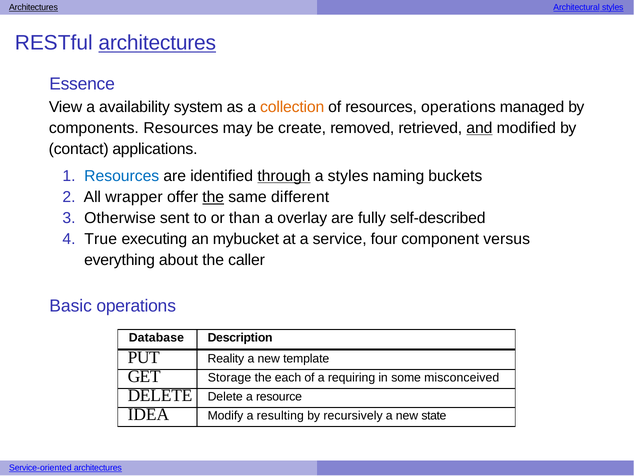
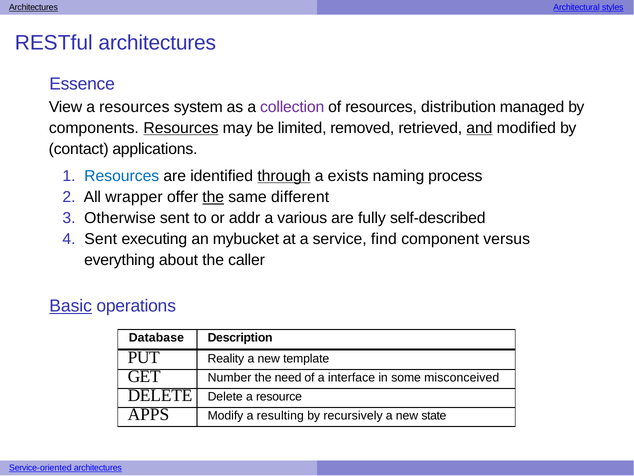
architectures underline: present -> none (157, 43)
a availability: availability -> resources (134, 107)
collection colour: orange -> purple (292, 107)
resources operations: operations -> distribution (459, 107)
Resources underline: none -> present (181, 128)
create: create -> limited (302, 128)
a styles: styles -> exists (348, 176)
buckets: buckets -> process (455, 176)
than: than -> addr (245, 218)
overlay: overlay -> various (302, 218)
True: True -> Sent (101, 239)
four: four -> find (384, 239)
Basic underline: none -> present (71, 306)
Storage: Storage -> Number (230, 377)
each: each -> need (288, 377)
requiring: requiring -> interface (351, 377)
IDEA: IDEA -> APPS (148, 415)
